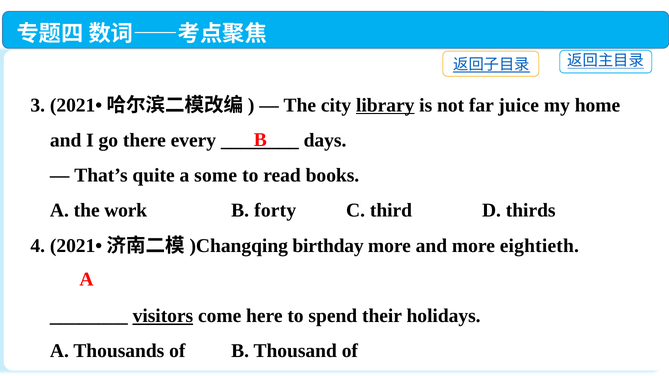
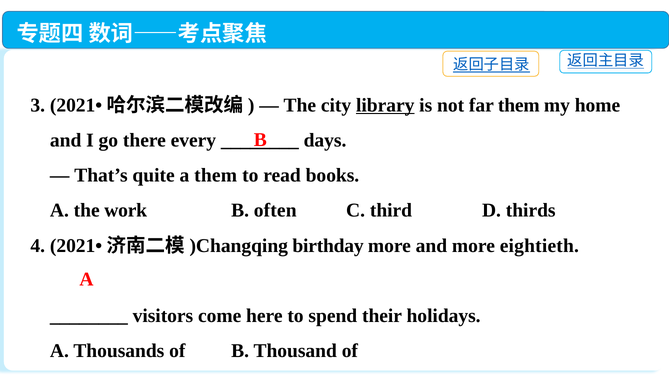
far juice: juice -> them (519, 105)
a some: some -> them (216, 175)
forty: forty -> often (275, 211)
visitors underline: present -> none (163, 316)
